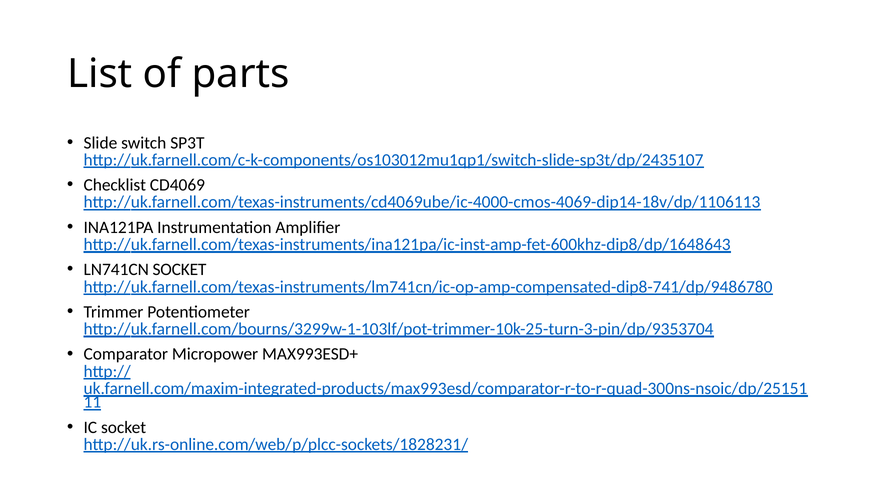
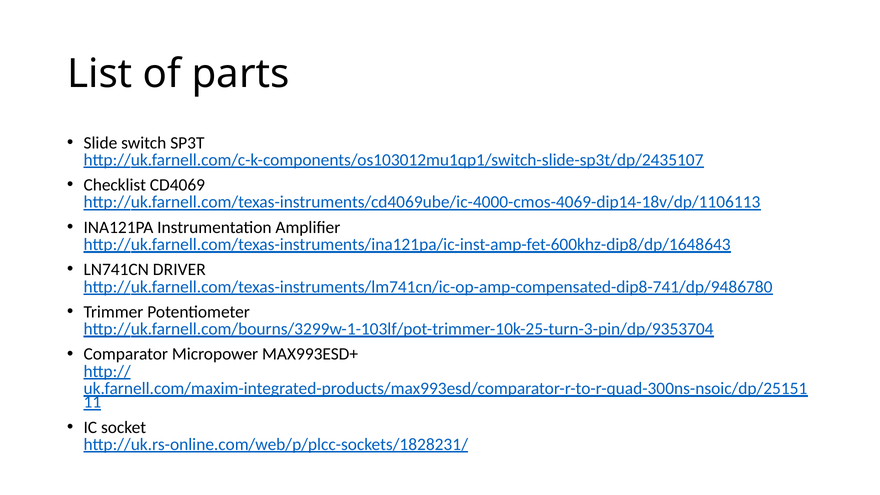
LN741CN SOCKET: SOCKET -> DRIVER (179, 270)
